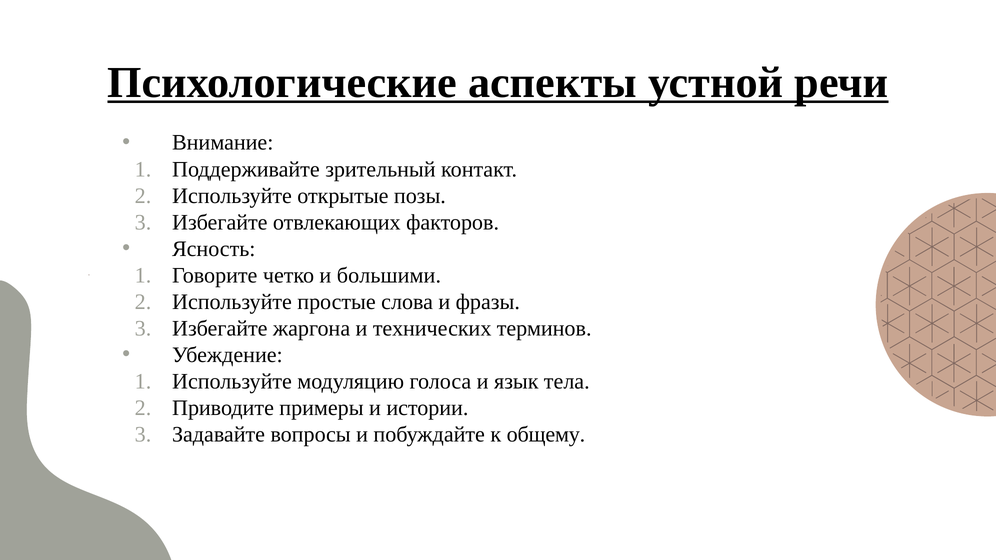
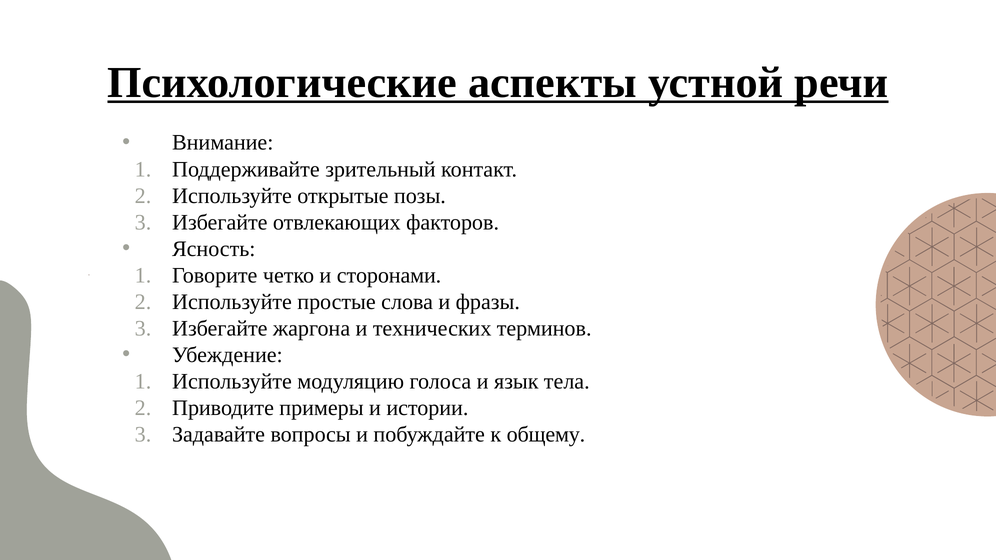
большими: большими -> сторонами (389, 276)
